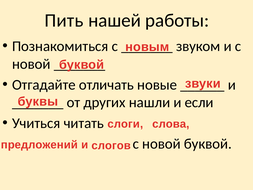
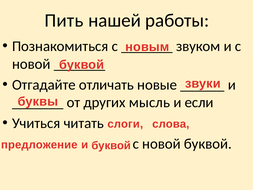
нашли: нашли -> мысль (149, 102)
предложений: предложений -> предложение (39, 145)
и слогов: слогов -> буквой (111, 145)
